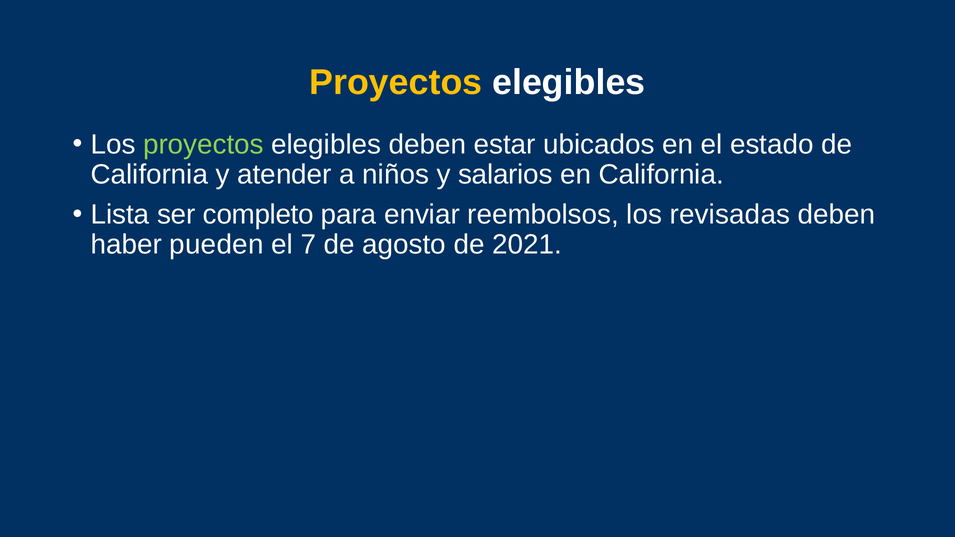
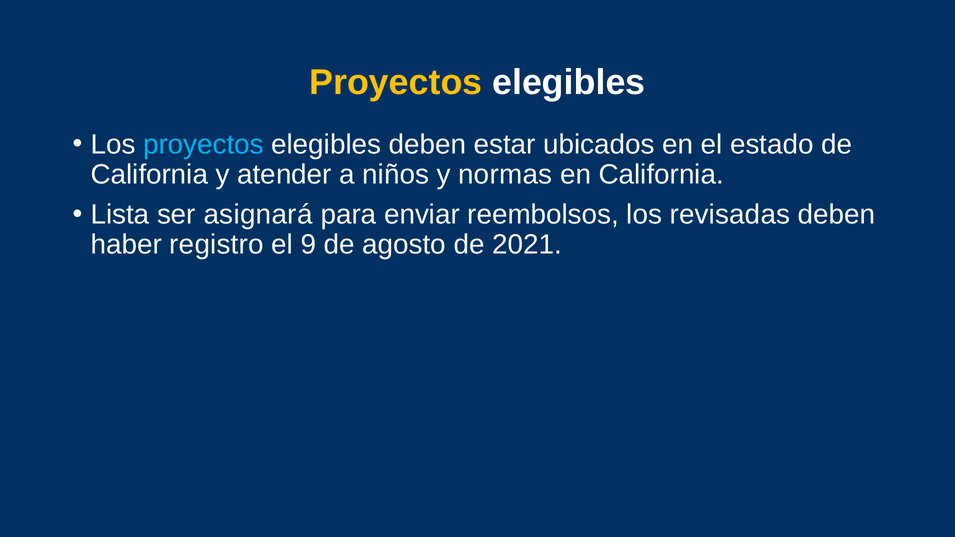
proyectos colour: light green -> light blue (203, 144)
salarios: salarios -> normas (505, 174)
completo: completo -> asignará (258, 215)
pueden: pueden -> registro (217, 245)
7: 7 -> 9 (308, 245)
